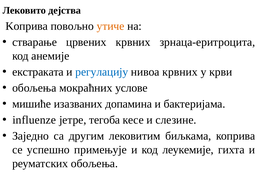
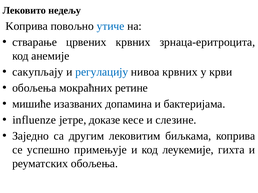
дејства: дејства -> недељу (65, 10)
утиче colour: orange -> blue (111, 26)
екстраката: екстраката -> сакупљају (38, 72)
услове: услове -> ретине (131, 88)
тегоба: тегоба -> доказе (105, 120)
